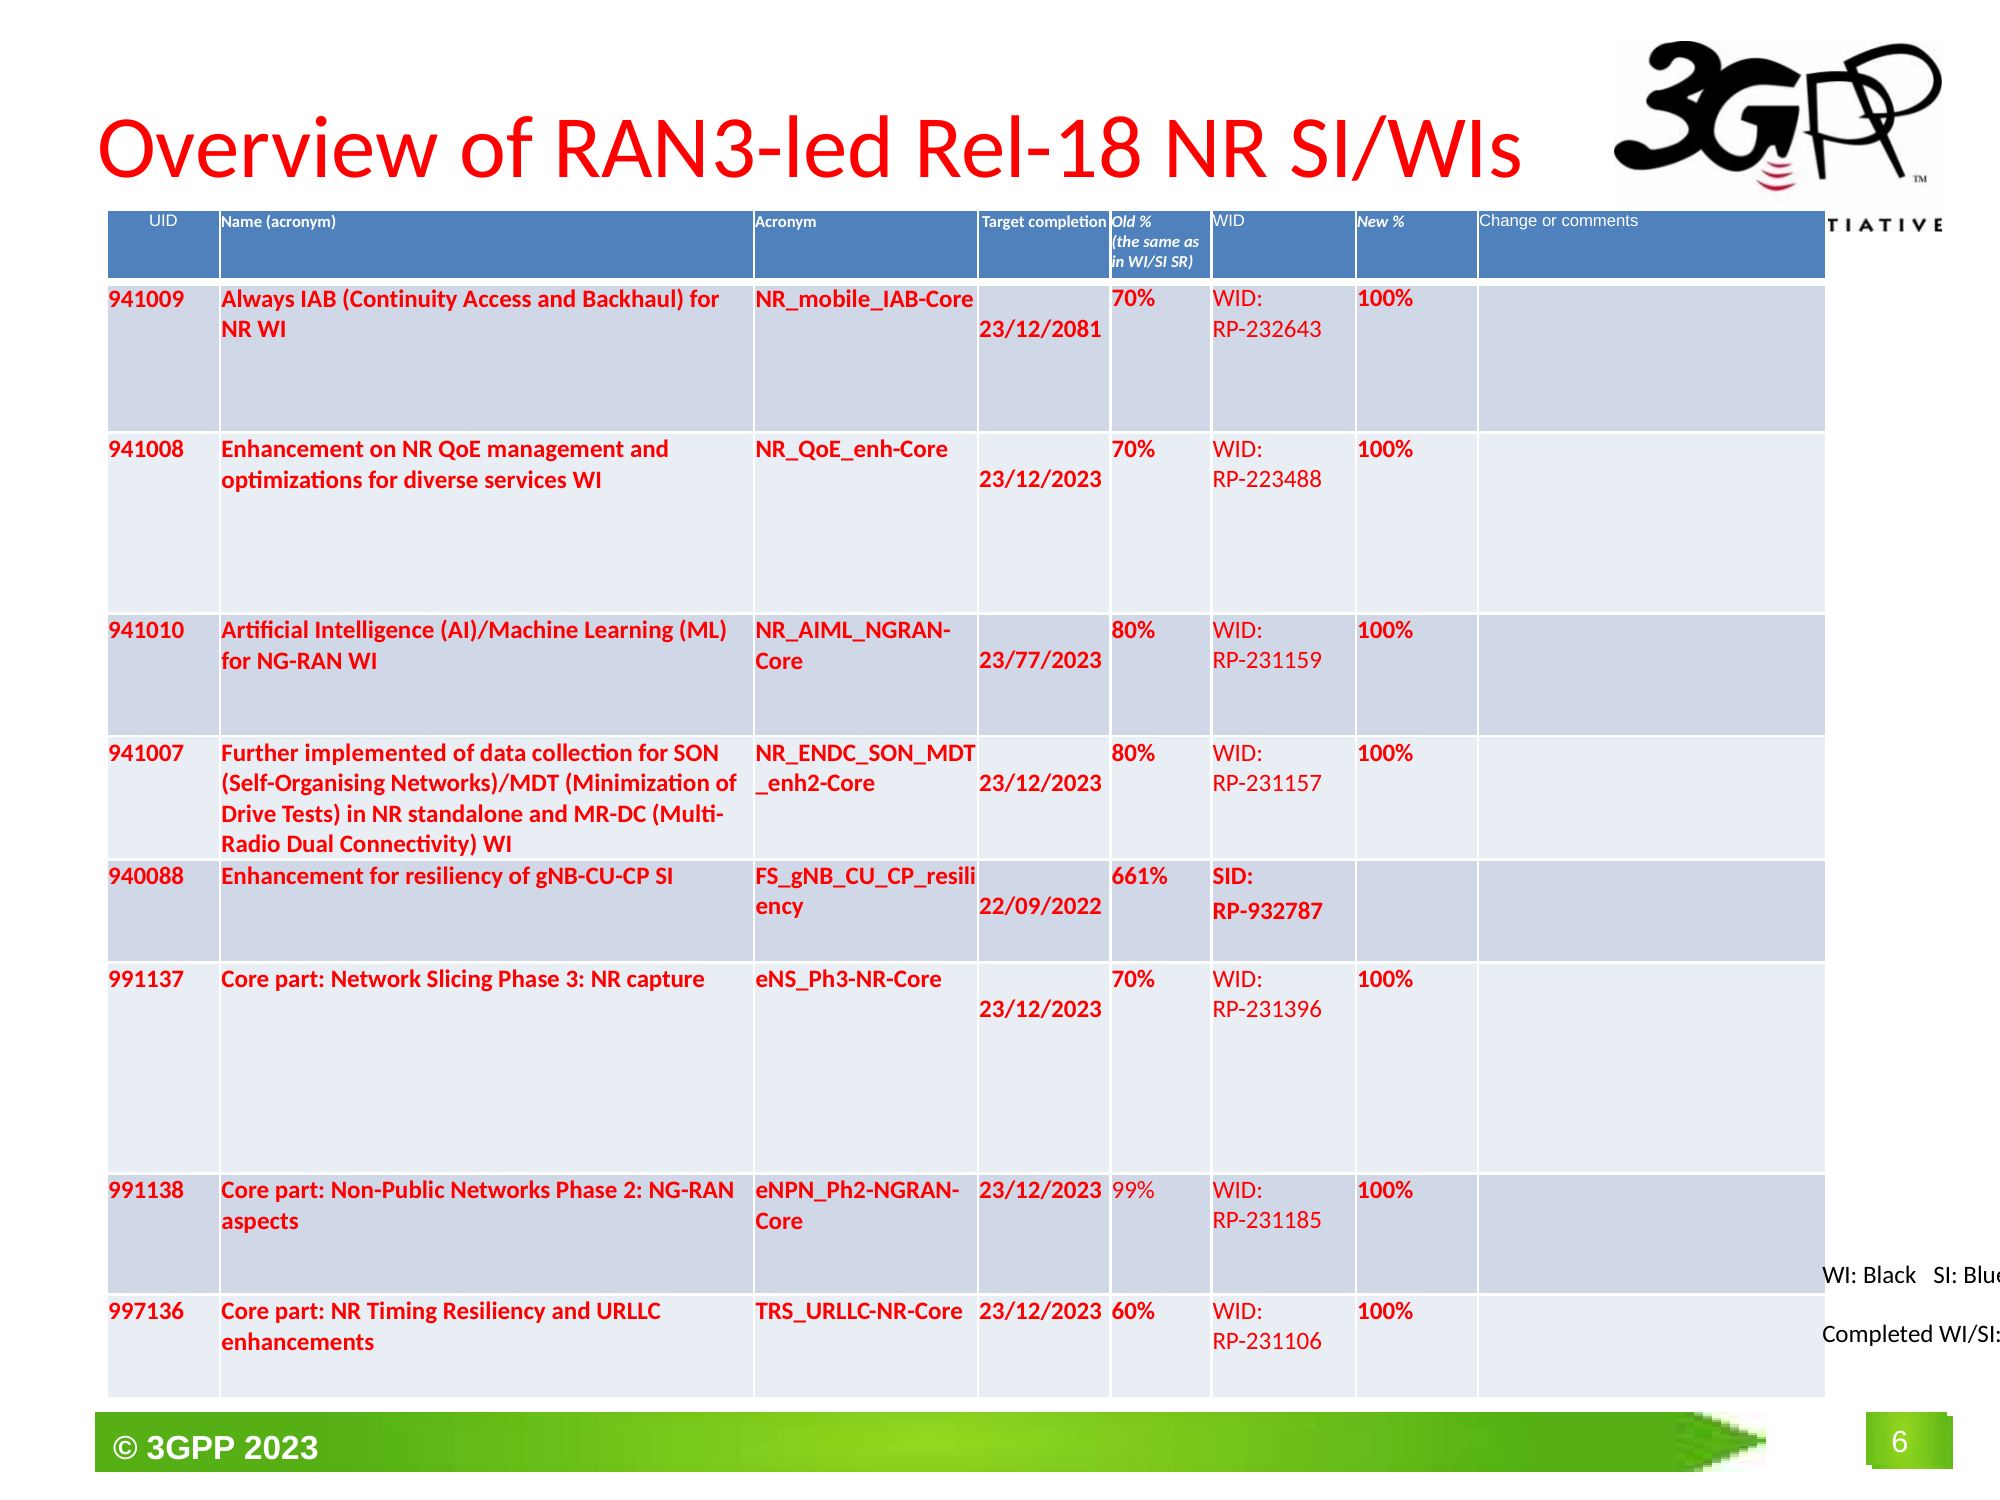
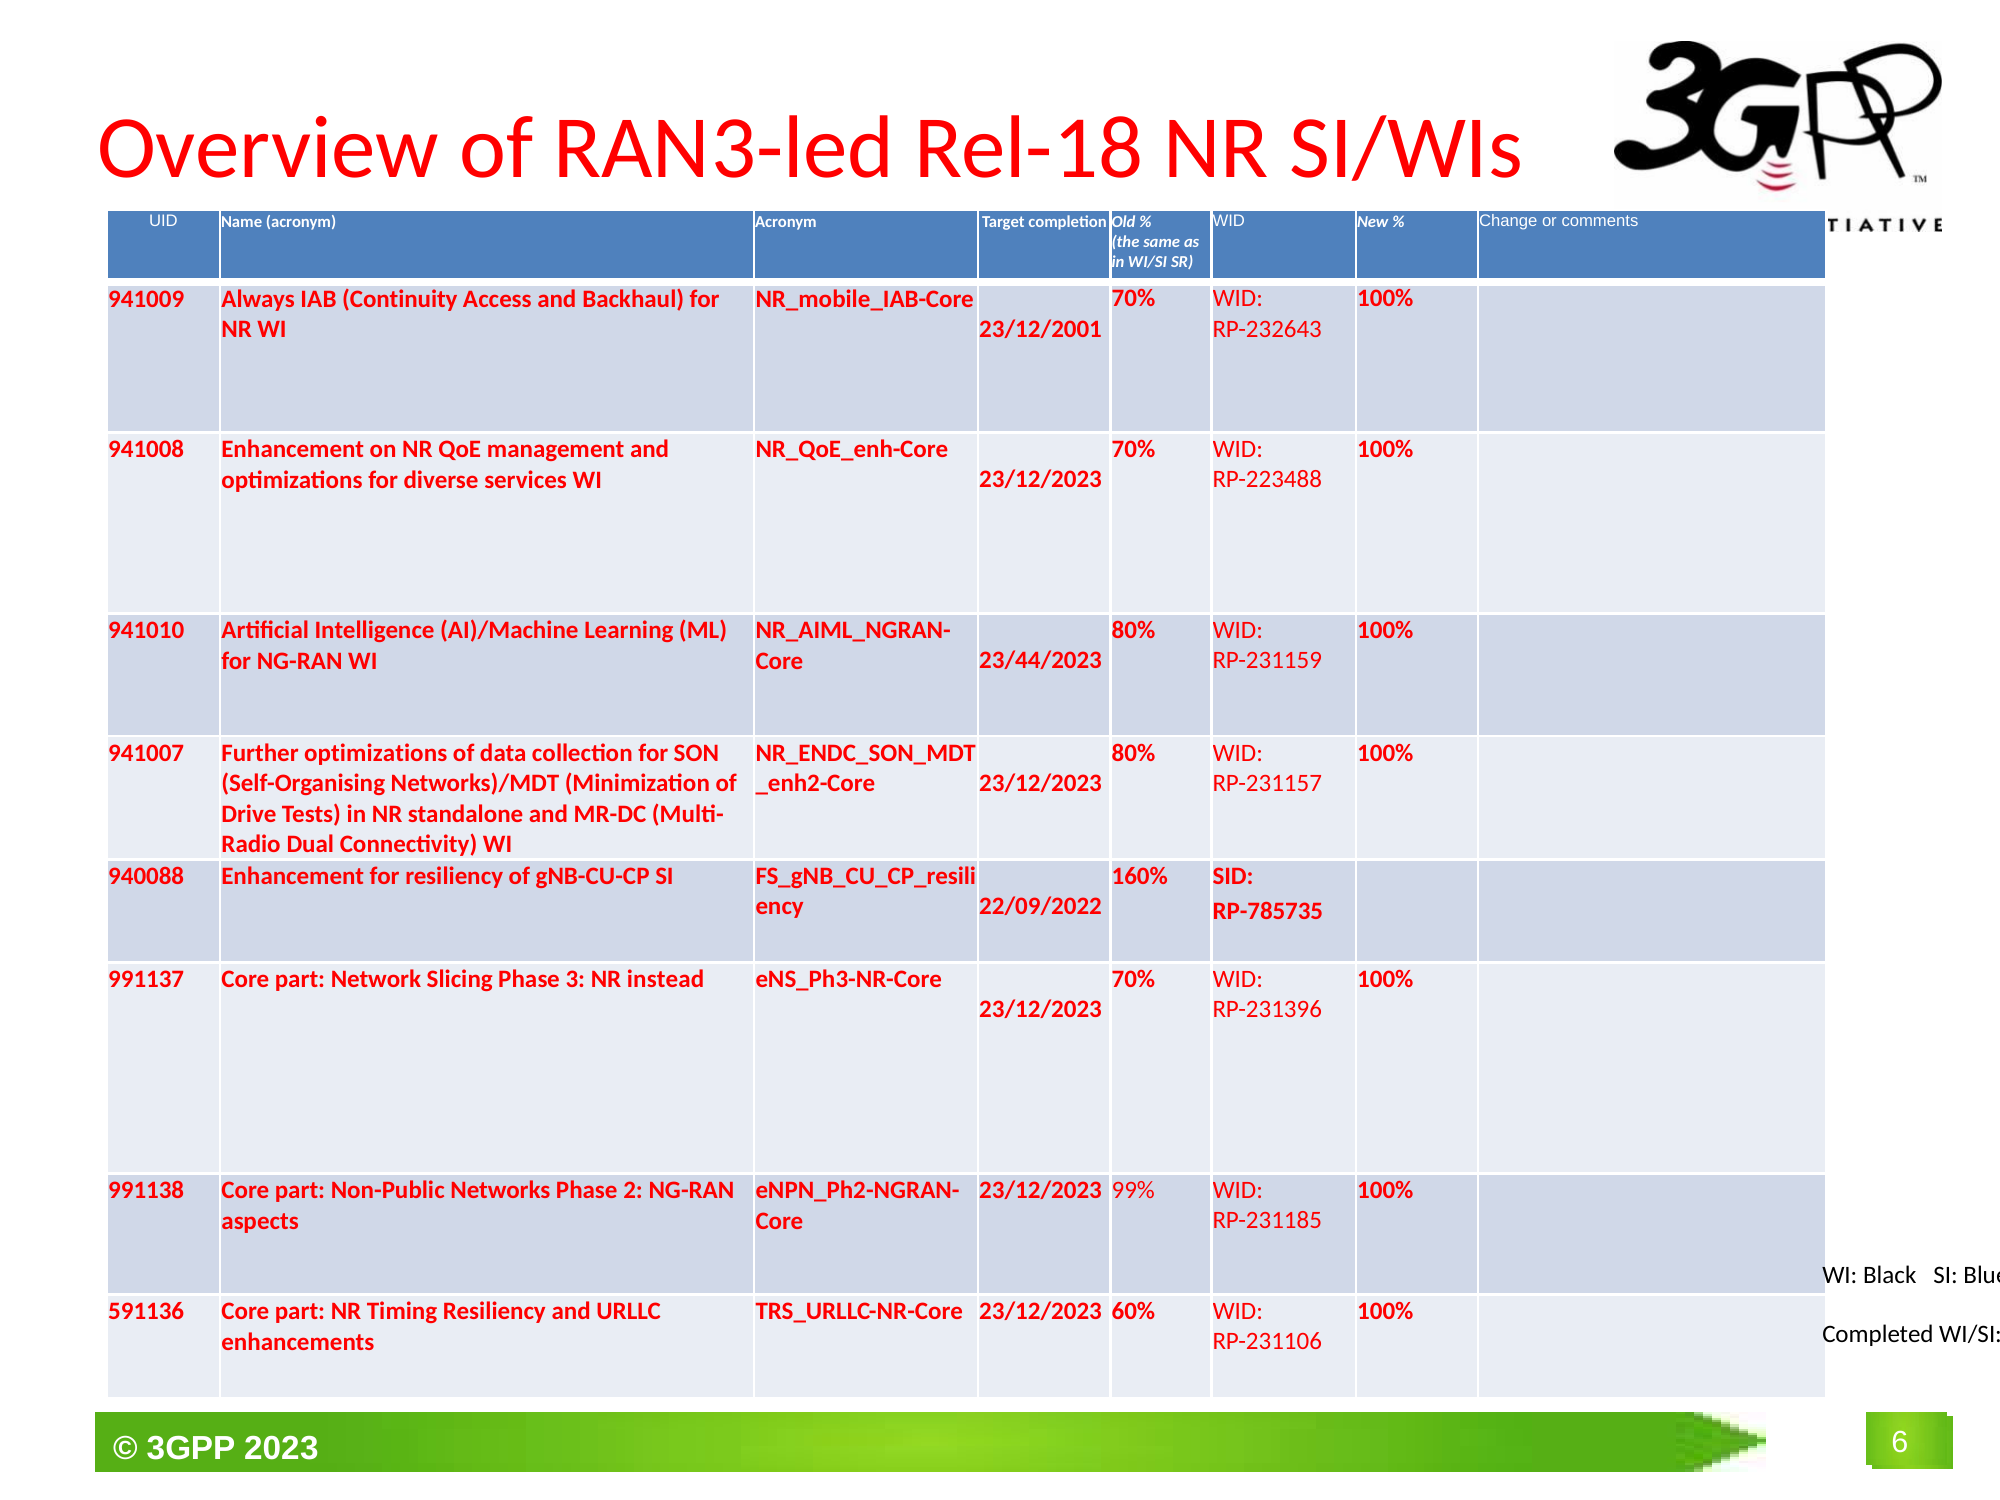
23/12/2081: 23/12/2081 -> 23/12/2001 (1041, 329)
23/77/2023: 23/77/2023 -> 23/44/2023 (1041, 660)
Further implemented: implemented -> optimizations (376, 753)
661%: 661% -> 160% (1140, 876)
RP-932787: RP-932787 -> RP-785735 (1268, 911)
capture: capture -> instead (666, 979)
997136: 997136 -> 591136 (146, 1311)
